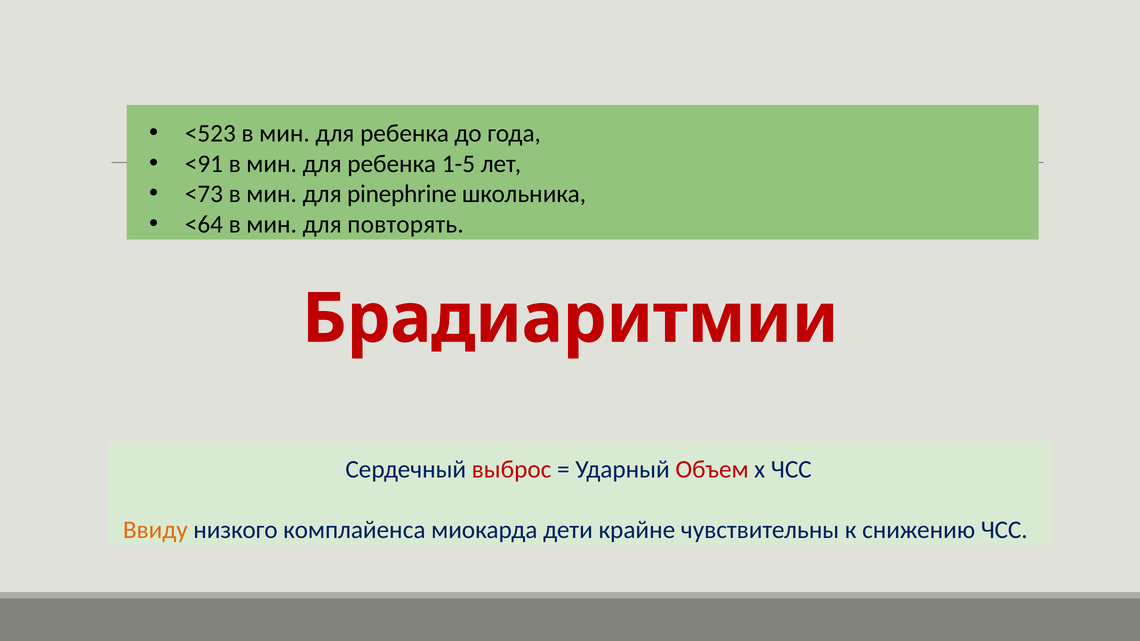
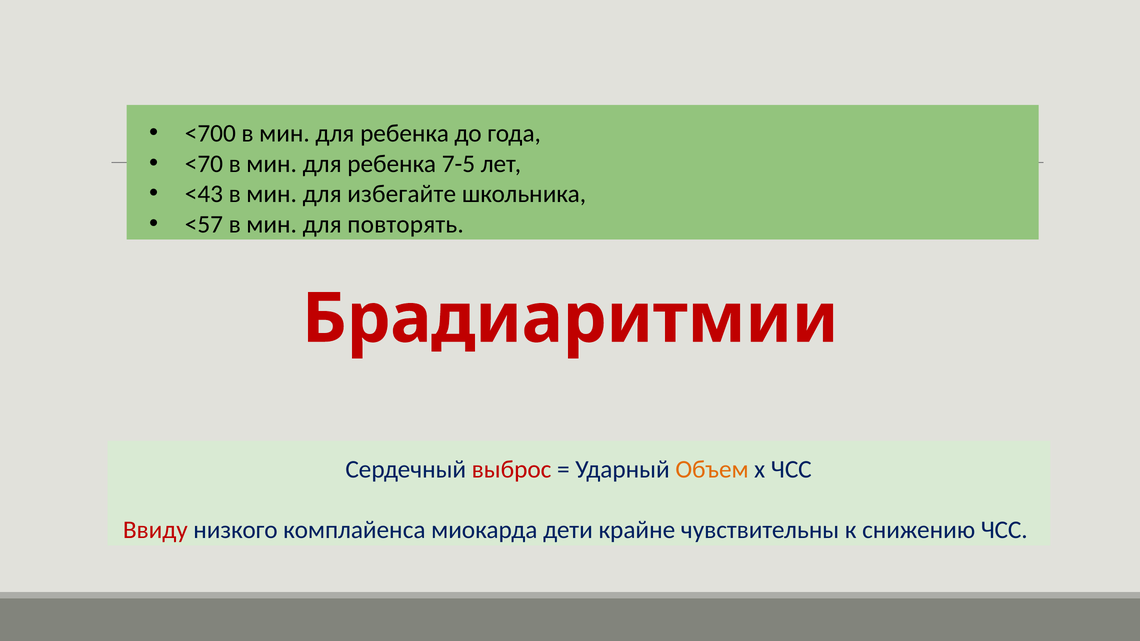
<523: <523 -> <700 (210, 133)
<91: <91 -> <70 (204, 164)
1-5: 1-5 -> 7-5 (458, 164)
<73: <73 -> <43 (204, 194)
pinephrine: pinephrine -> избегайте (402, 194)
<64: <64 -> <57 (204, 225)
Объем colour: red -> orange (712, 469)
Ввиду colour: orange -> red (155, 530)
